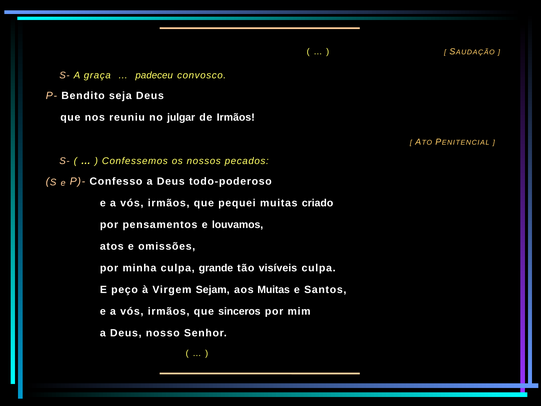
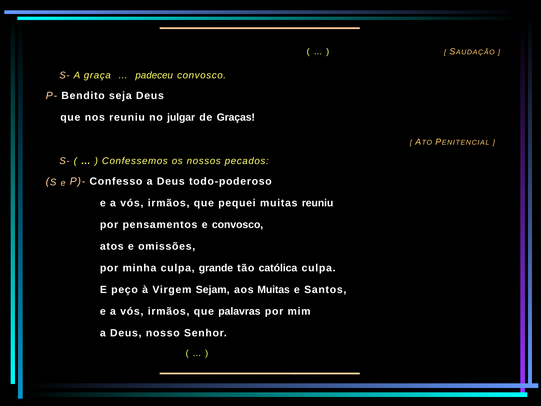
de Irmãos: Irmãos -> Graças (236, 117)
muitas criado: criado -> reuniu (318, 203)
e louvamos: louvamos -> convosco (238, 225)
visíveis: visíveis -> católica (278, 268)
sinceros: sinceros -> palavras (239, 311)
